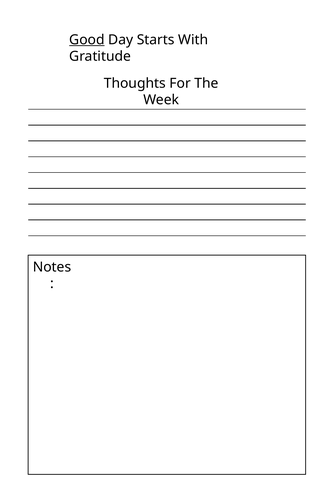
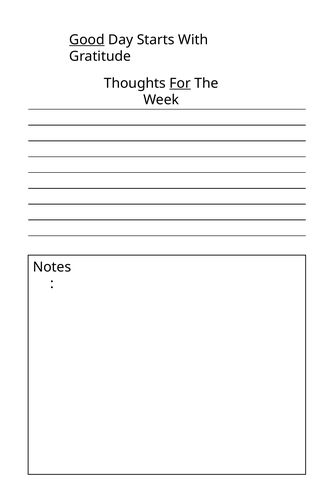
For underline: none -> present (180, 83)
